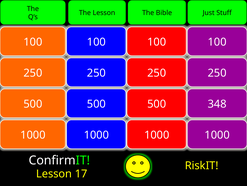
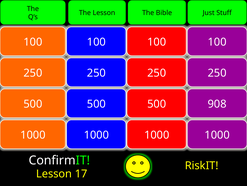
348: 348 -> 908 (217, 104)
